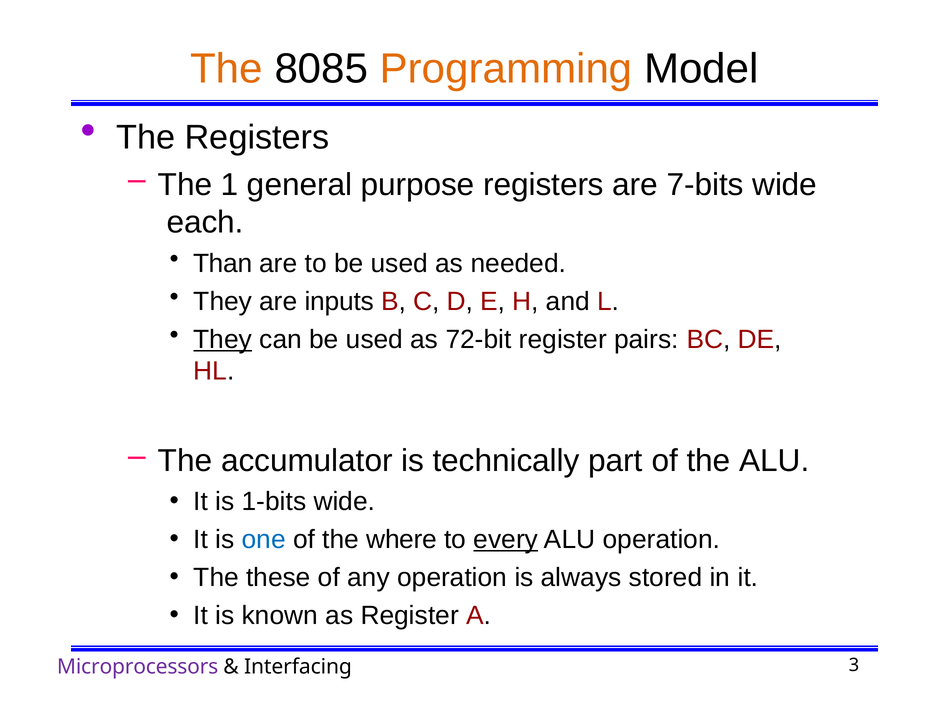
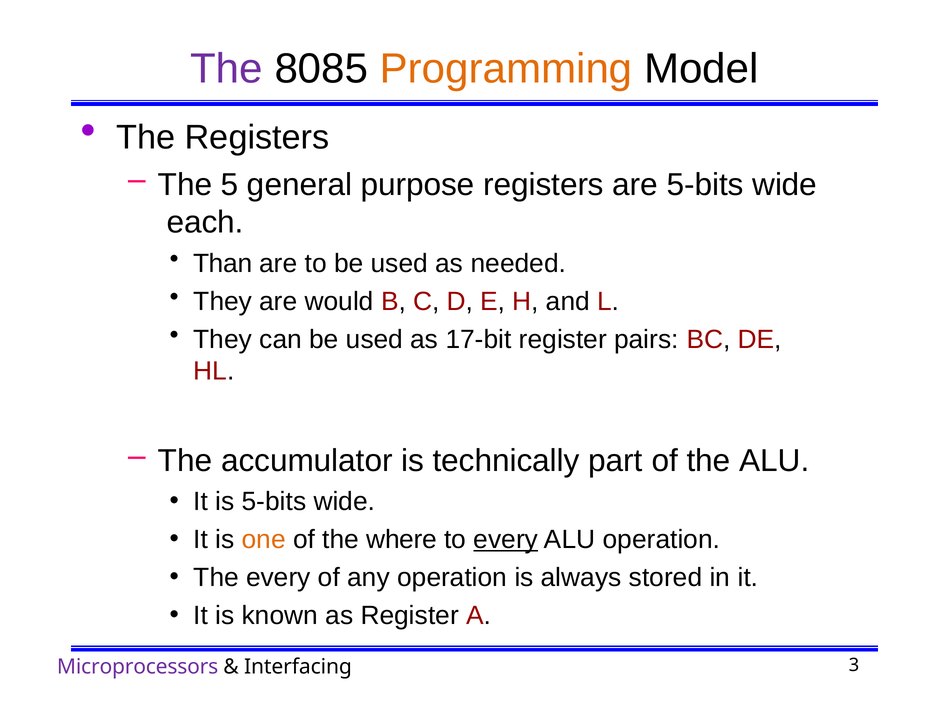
The colour: orange -> purple (227, 69)
1: 1 -> 5 (230, 185)
are 7-bits: 7-bits -> 5-bits (705, 185)
inputs: inputs -> would (339, 301)
They underline: present -> none (223, 339)
72-bit: 72-bit -> 17-bit (479, 339)
is 1-bits: 1-bits -> 5-bits (274, 501)
one colour: blue -> orange (264, 539)
The these: these -> every (278, 577)
